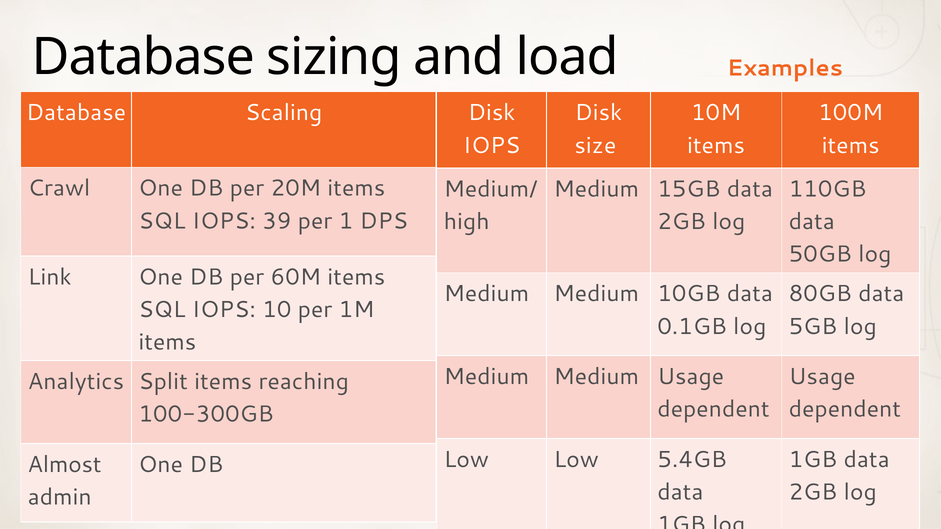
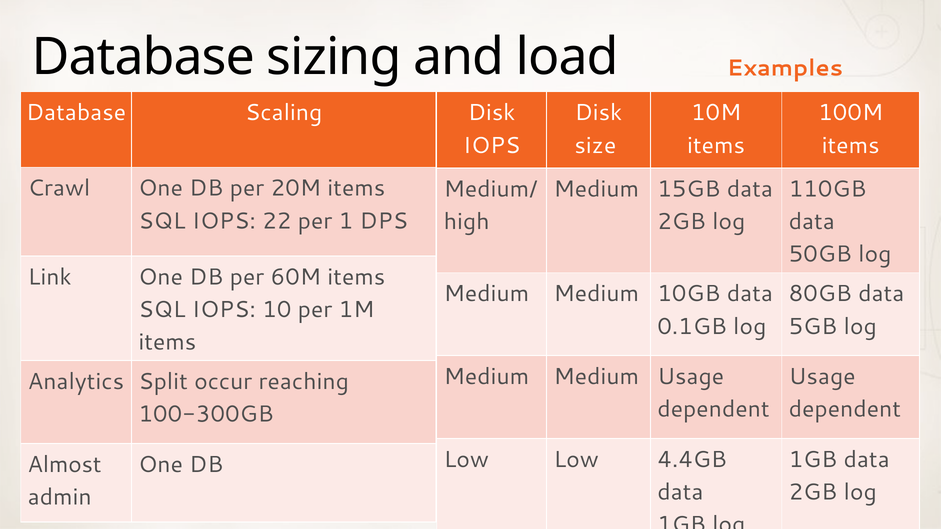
39: 39 -> 22 (277, 221)
Split items: items -> occur (223, 382)
5.4GB: 5.4GB -> 4.4GB (692, 460)
